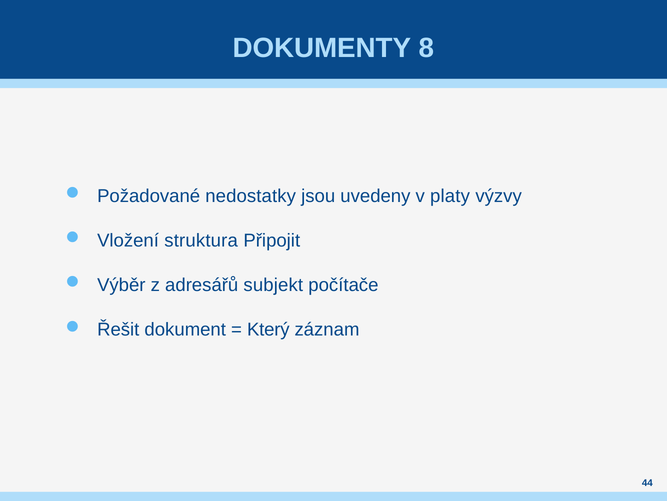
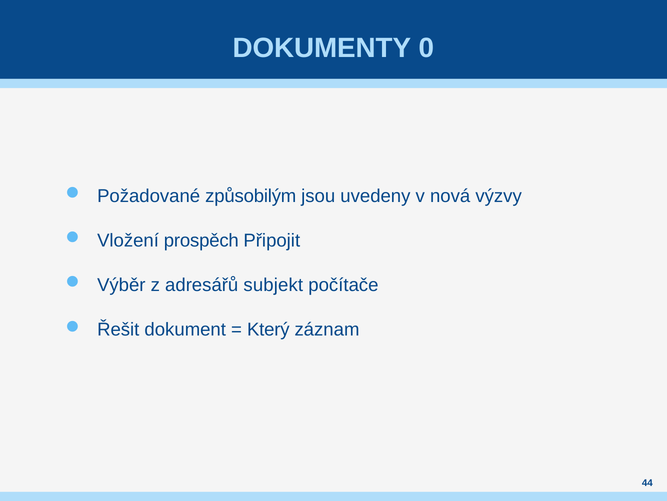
8: 8 -> 0 (426, 48)
nedostatky: nedostatky -> způsobilým (251, 196)
platy: platy -> nová (450, 196)
struktura: struktura -> prospěch (201, 240)
